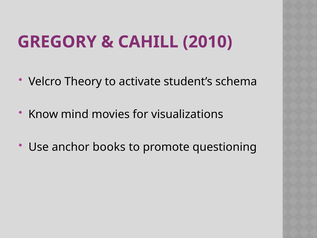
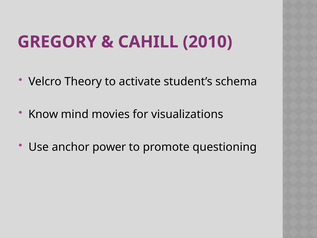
books: books -> power (109, 147)
